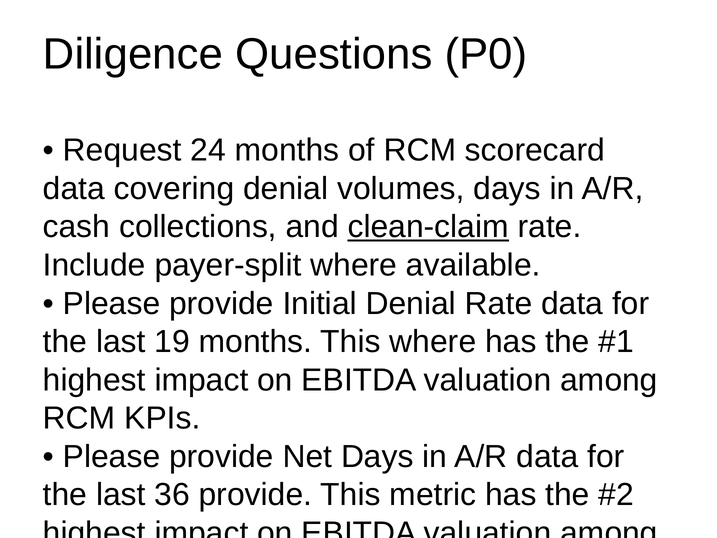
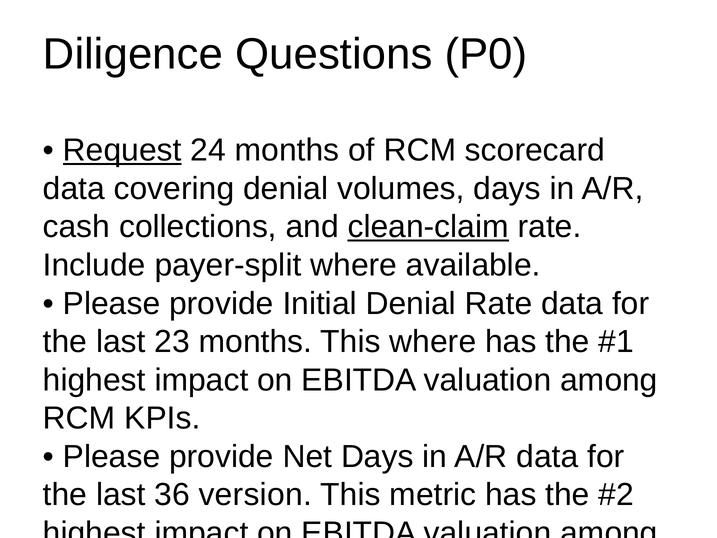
Request underline: none -> present (122, 150)
19: 19 -> 23 (172, 342)
36 provide: provide -> version (255, 495)
